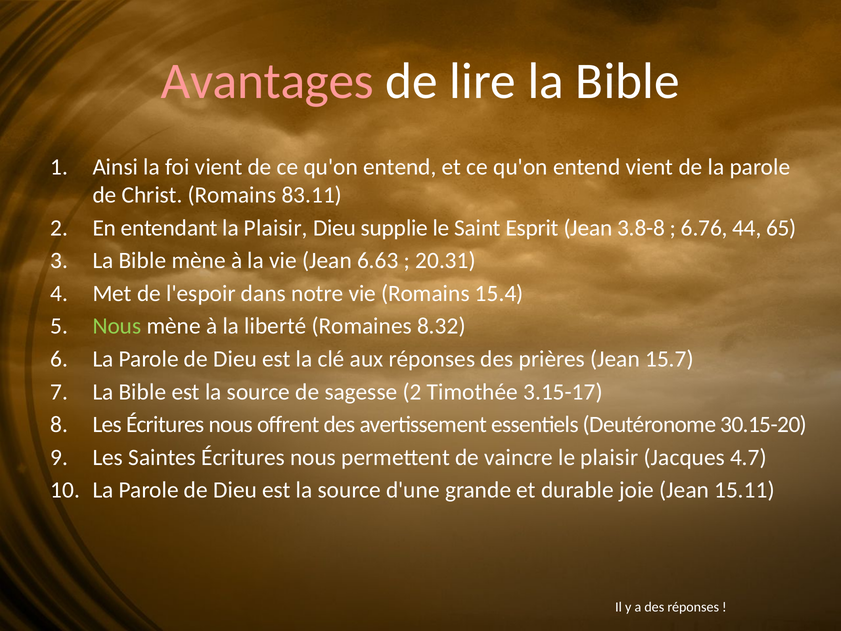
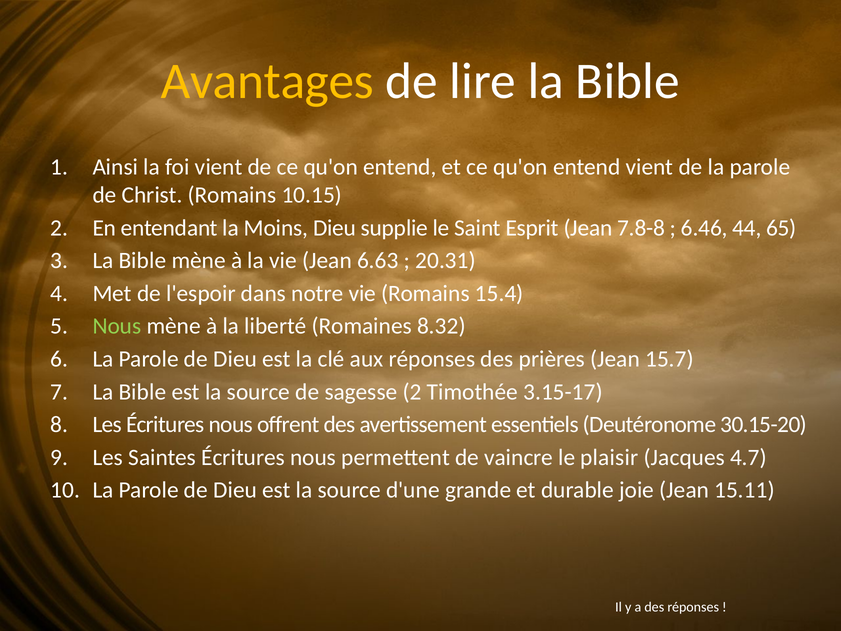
Avantages colour: pink -> yellow (267, 81)
83.11: 83.11 -> 10.15 (312, 195)
la Plaisir: Plaisir -> Moins (276, 228)
3.8-8: 3.8-8 -> 7.8-8 (641, 228)
6.76: 6.76 -> 6.46 (704, 228)
